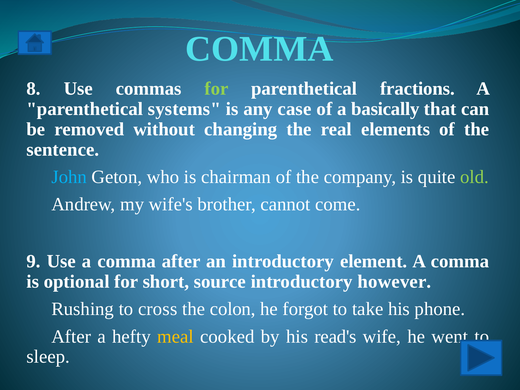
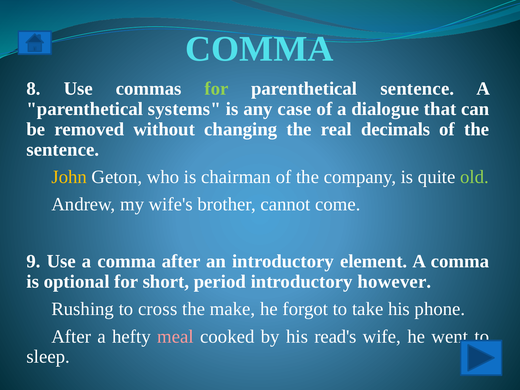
parenthetical fractions: fractions -> sentence (417, 89)
basically: basically -> dialogue (385, 109)
elements: elements -> decimals (396, 129)
John colour: light blue -> yellow (69, 177)
source: source -> period (220, 282)
colon: colon -> make (233, 309)
meal colour: yellow -> pink (175, 336)
